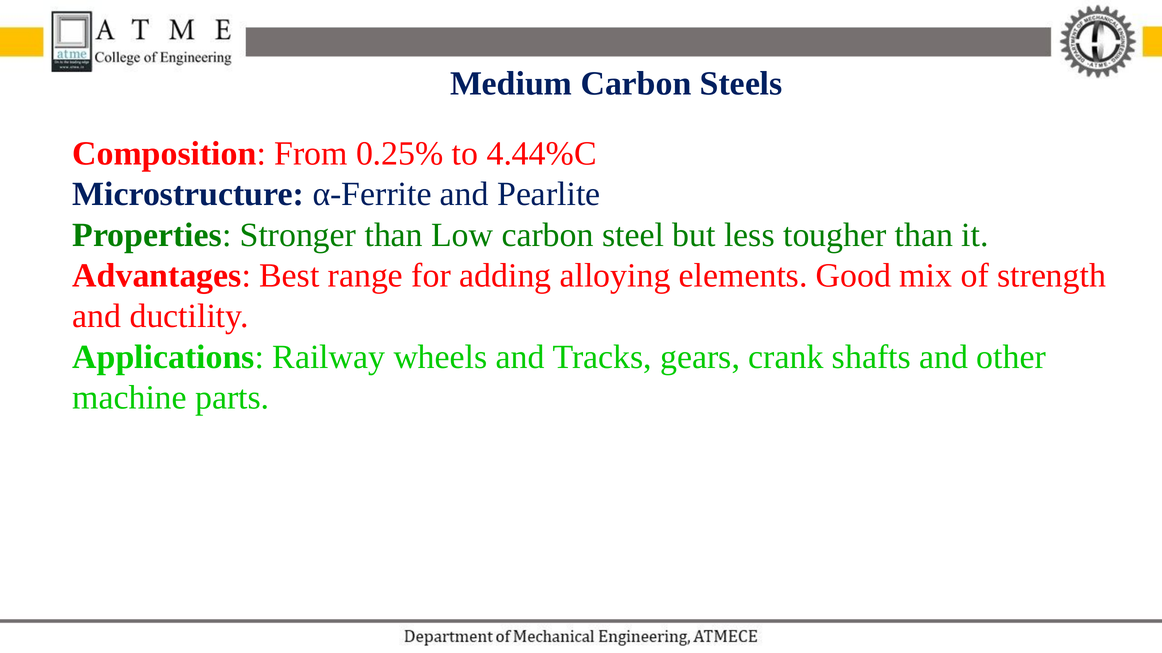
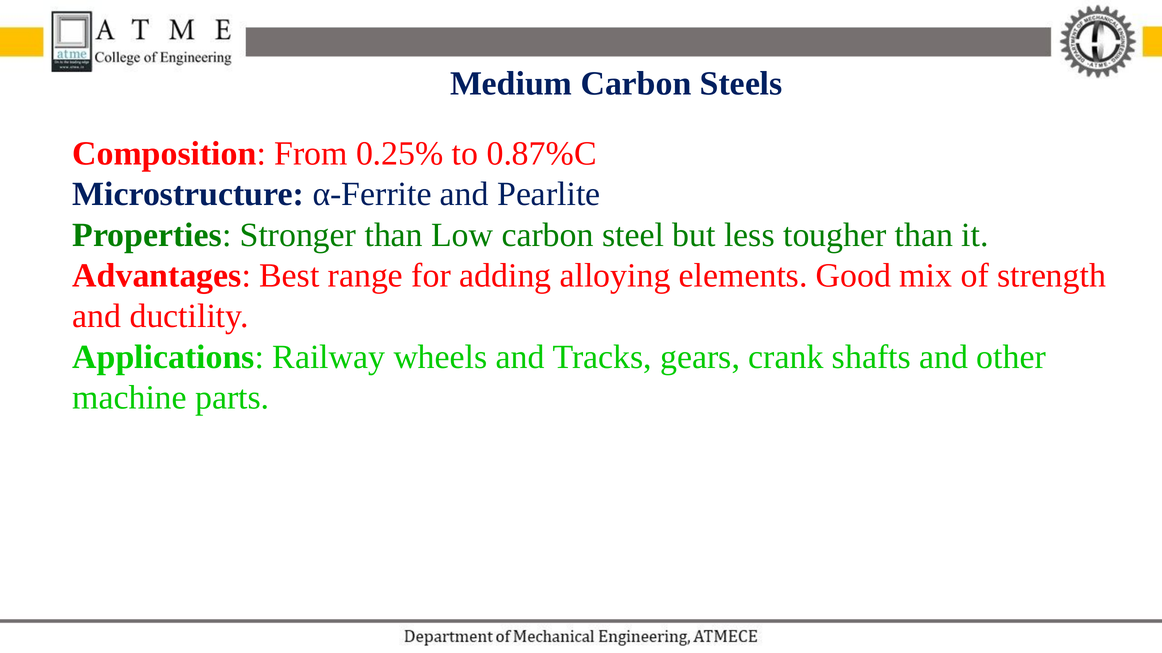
4.44%C: 4.44%C -> 0.87%C (542, 154)
